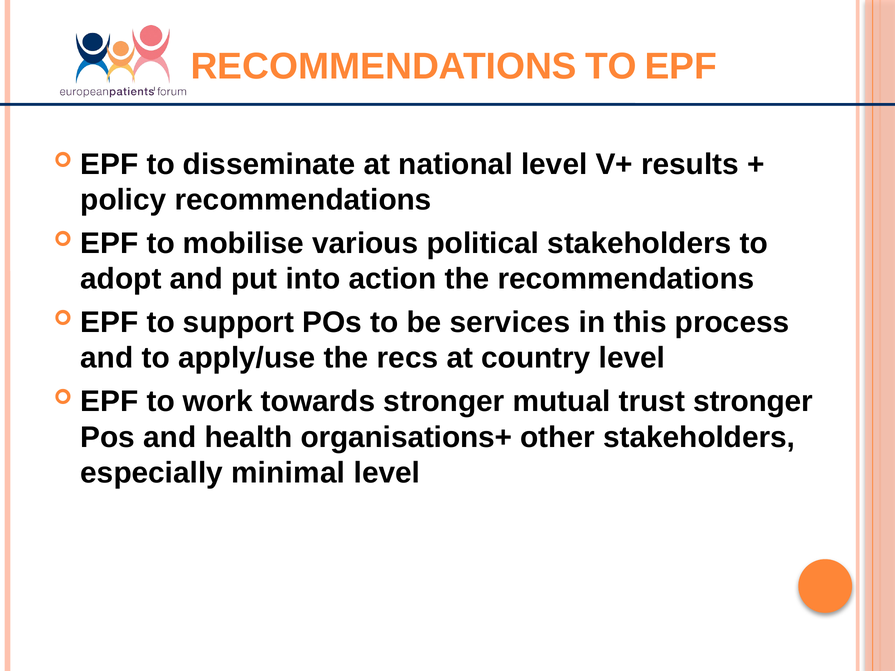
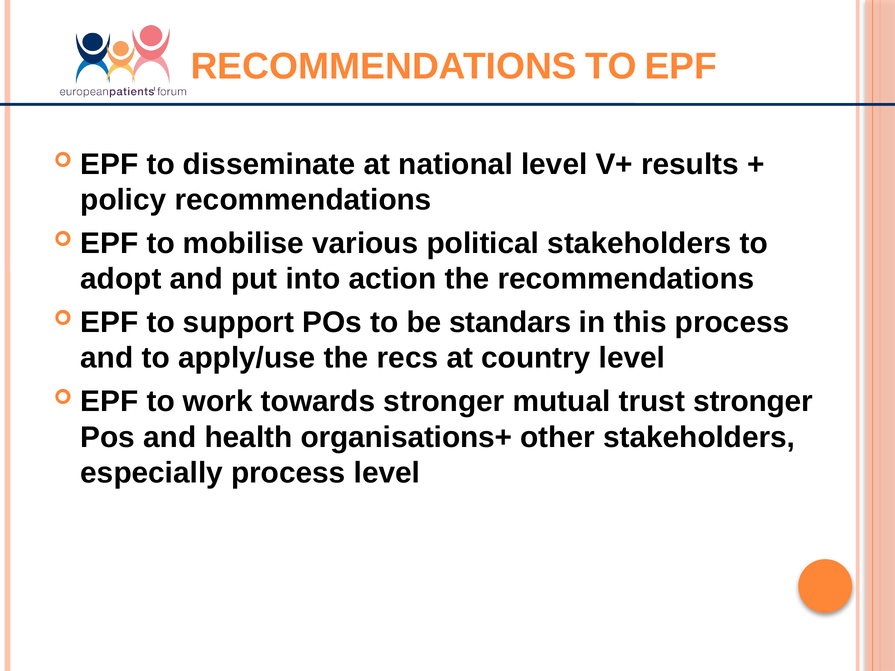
services: services -> standars (510, 322)
especially minimal: minimal -> process (288, 473)
